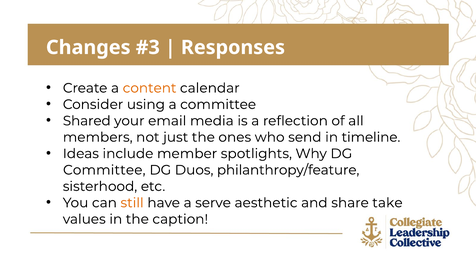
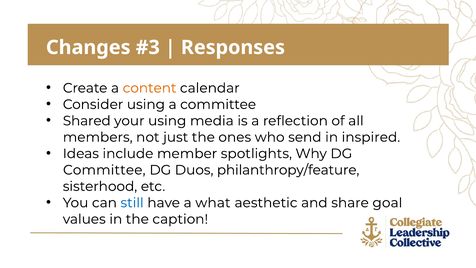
your email: email -> using (167, 121)
timeline: timeline -> inspired (371, 137)
still colour: orange -> blue (132, 203)
serve: serve -> what (213, 203)
take: take -> goal (387, 203)
